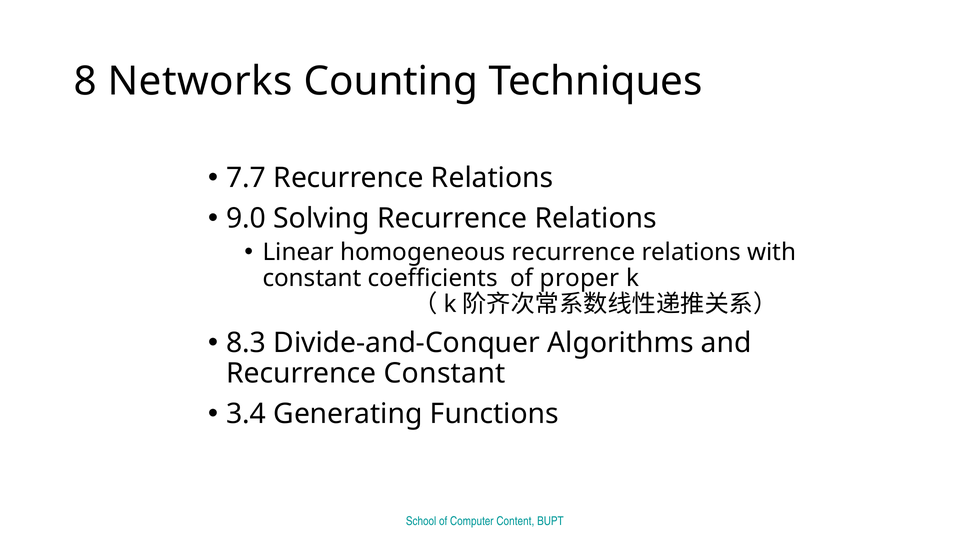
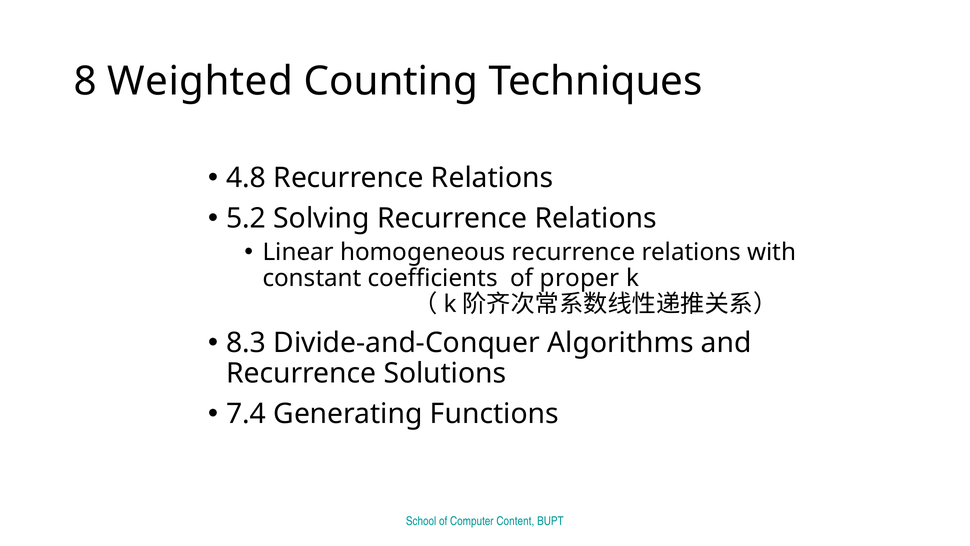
Networks: Networks -> Weighted (200, 81)
7.7: 7.7 -> 4.8 (246, 178)
9.0: 9.0 -> 5.2 (246, 218)
Recurrence Constant: Constant -> Solutions (445, 373)
3.4: 3.4 -> 7.4 (246, 414)
